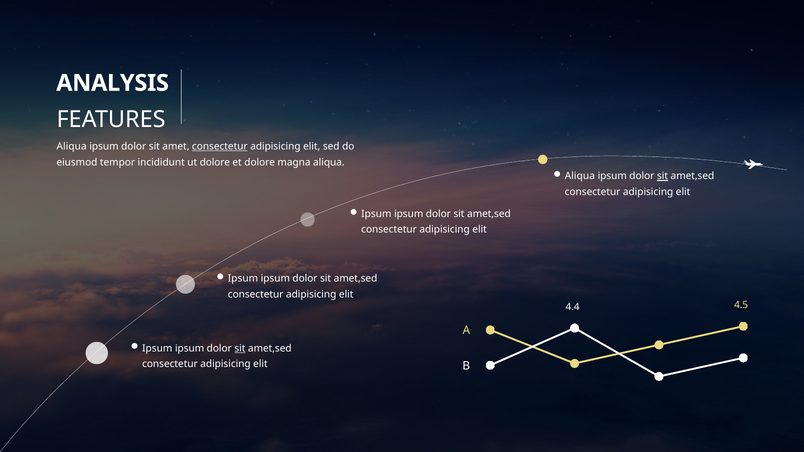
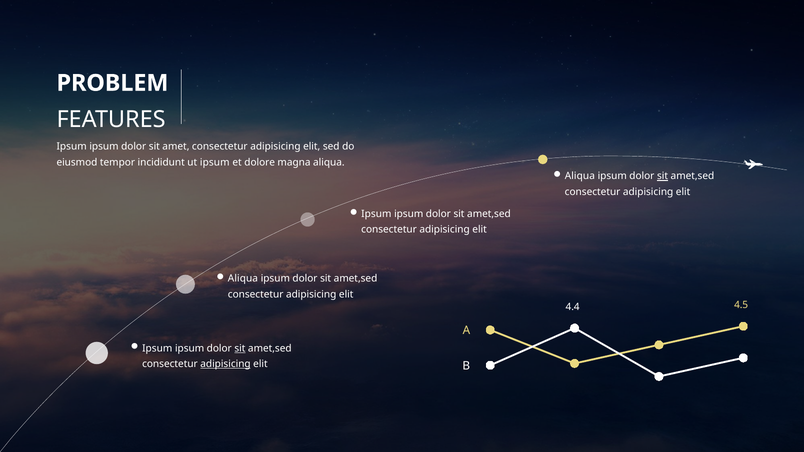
ANALYSIS: ANALYSIS -> PROBLEM (112, 83)
Aliqua: Aliqua -> Ipsum (72, 147)
consectetur underline: present -> none (220, 147)
ut dolore: dolore -> ipsum (215, 162)
Ipsum: Ipsum -> Aliqua (243, 279)
adipisicing underline: none -> present (225, 364)
